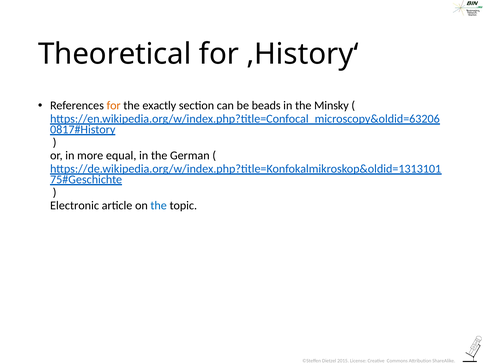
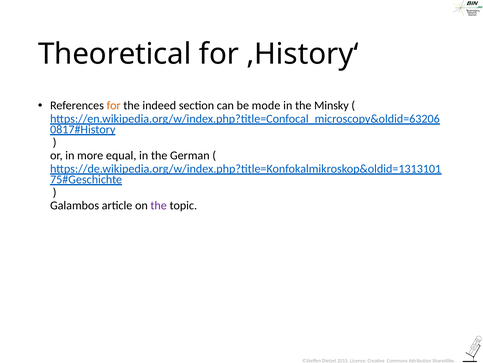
exactly: exactly -> indeed (159, 105)
beads: beads -> mode (266, 105)
Electronic: Electronic -> Galambos (75, 205)
the colour: blue -> purple (159, 205)
